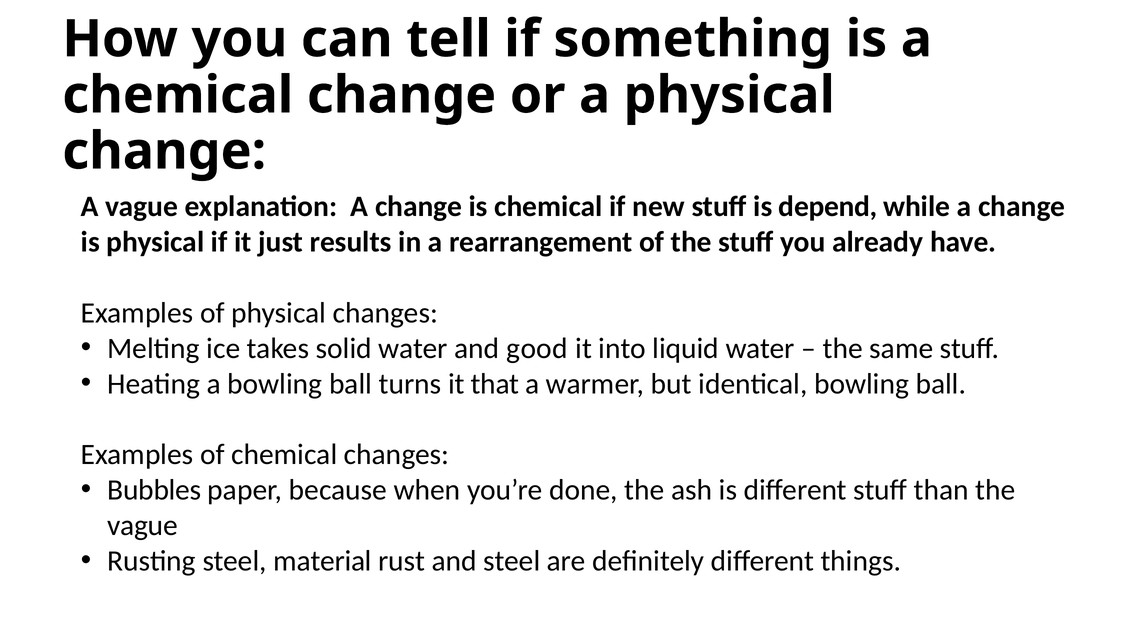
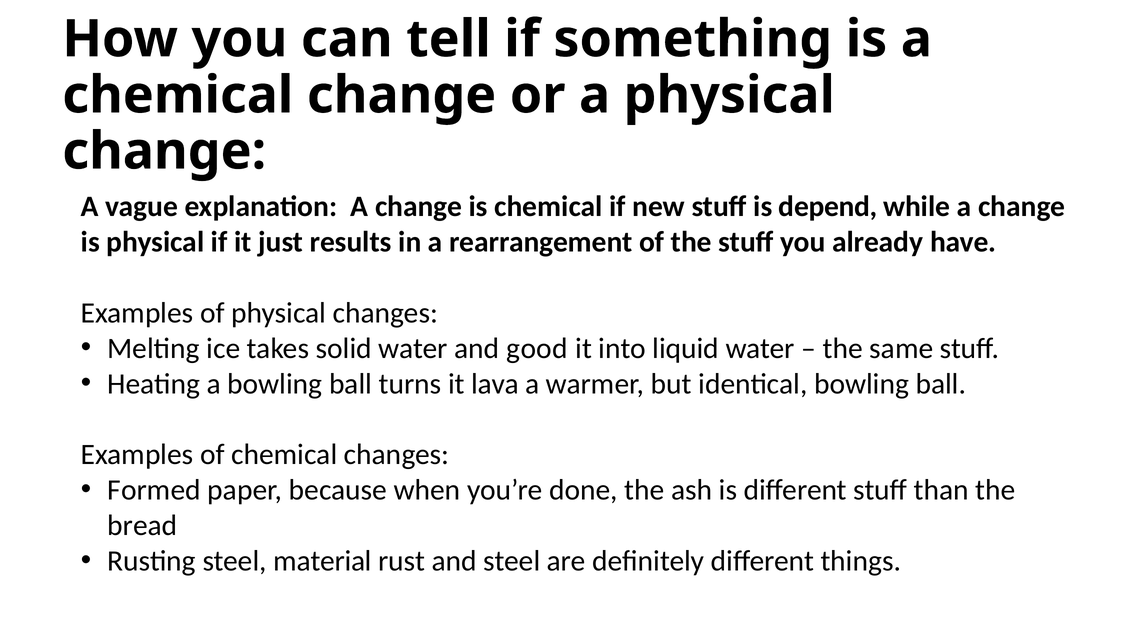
that: that -> lava (495, 384)
Bubbles: Bubbles -> Formed (154, 490)
vague: vague -> bread (142, 525)
